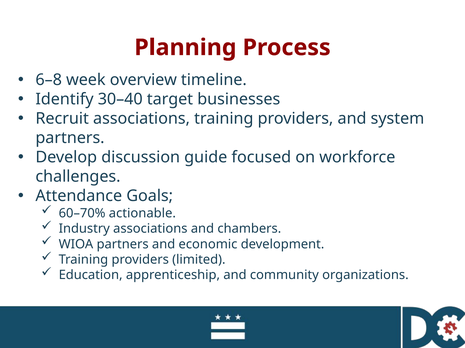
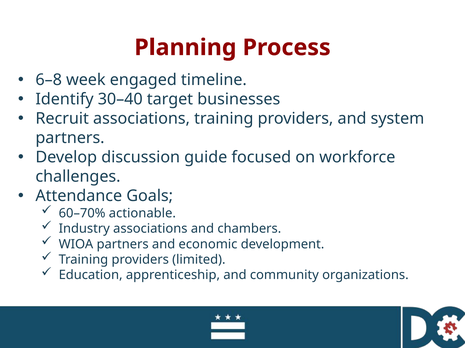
overview: overview -> engaged (143, 80)
